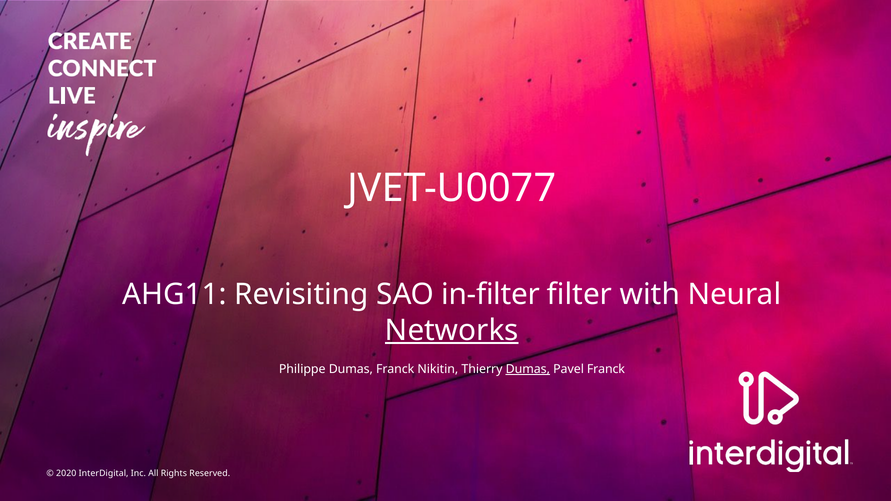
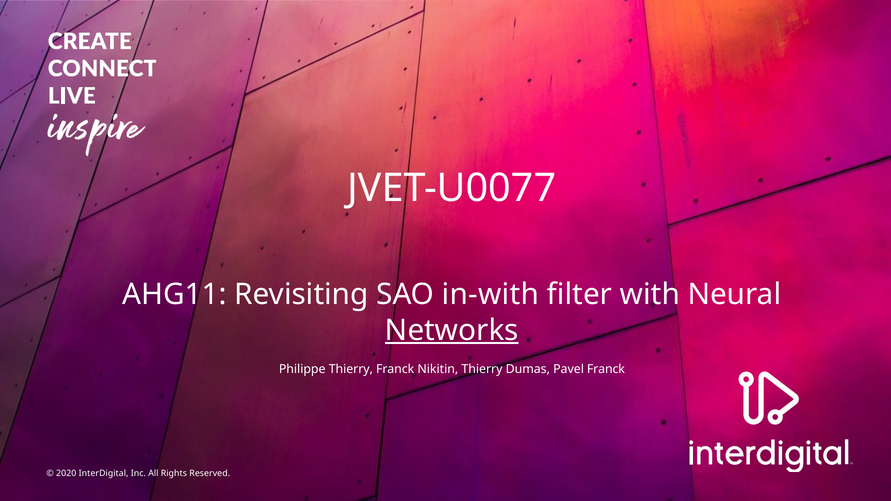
in-filter: in-filter -> in-with (490, 295)
Philippe Dumas: Dumas -> Thierry (351, 369)
Dumas underline: present -> none (528, 369)
